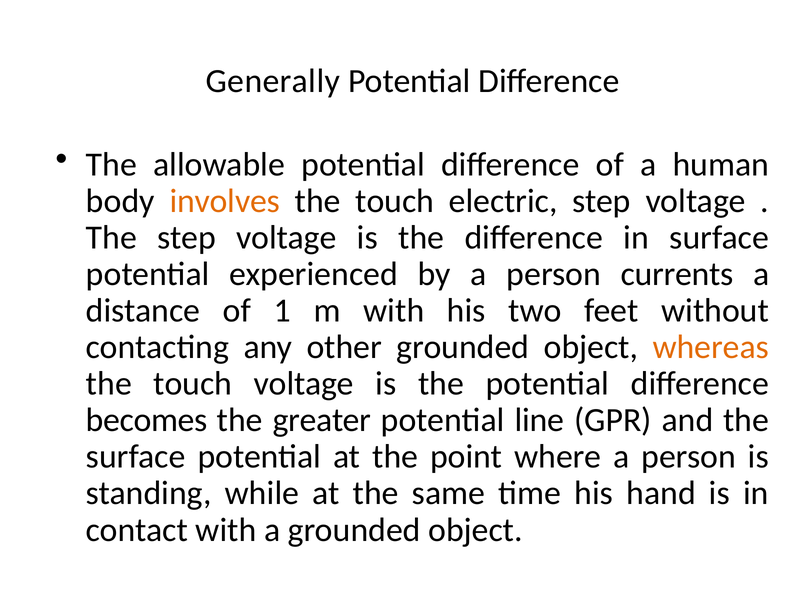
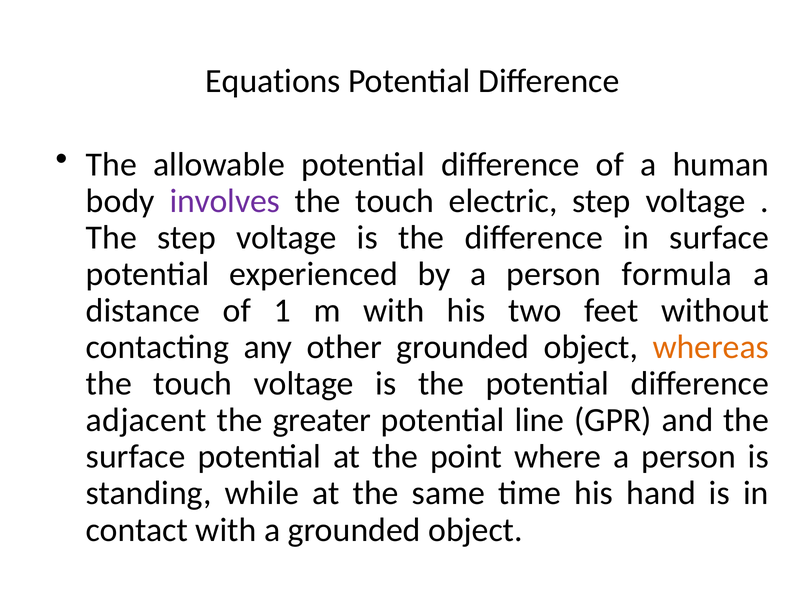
Generally: Generally -> Equations (273, 81)
involves colour: orange -> purple (225, 201)
currents: currents -> formula (677, 274)
becomes: becomes -> adjacent (146, 420)
